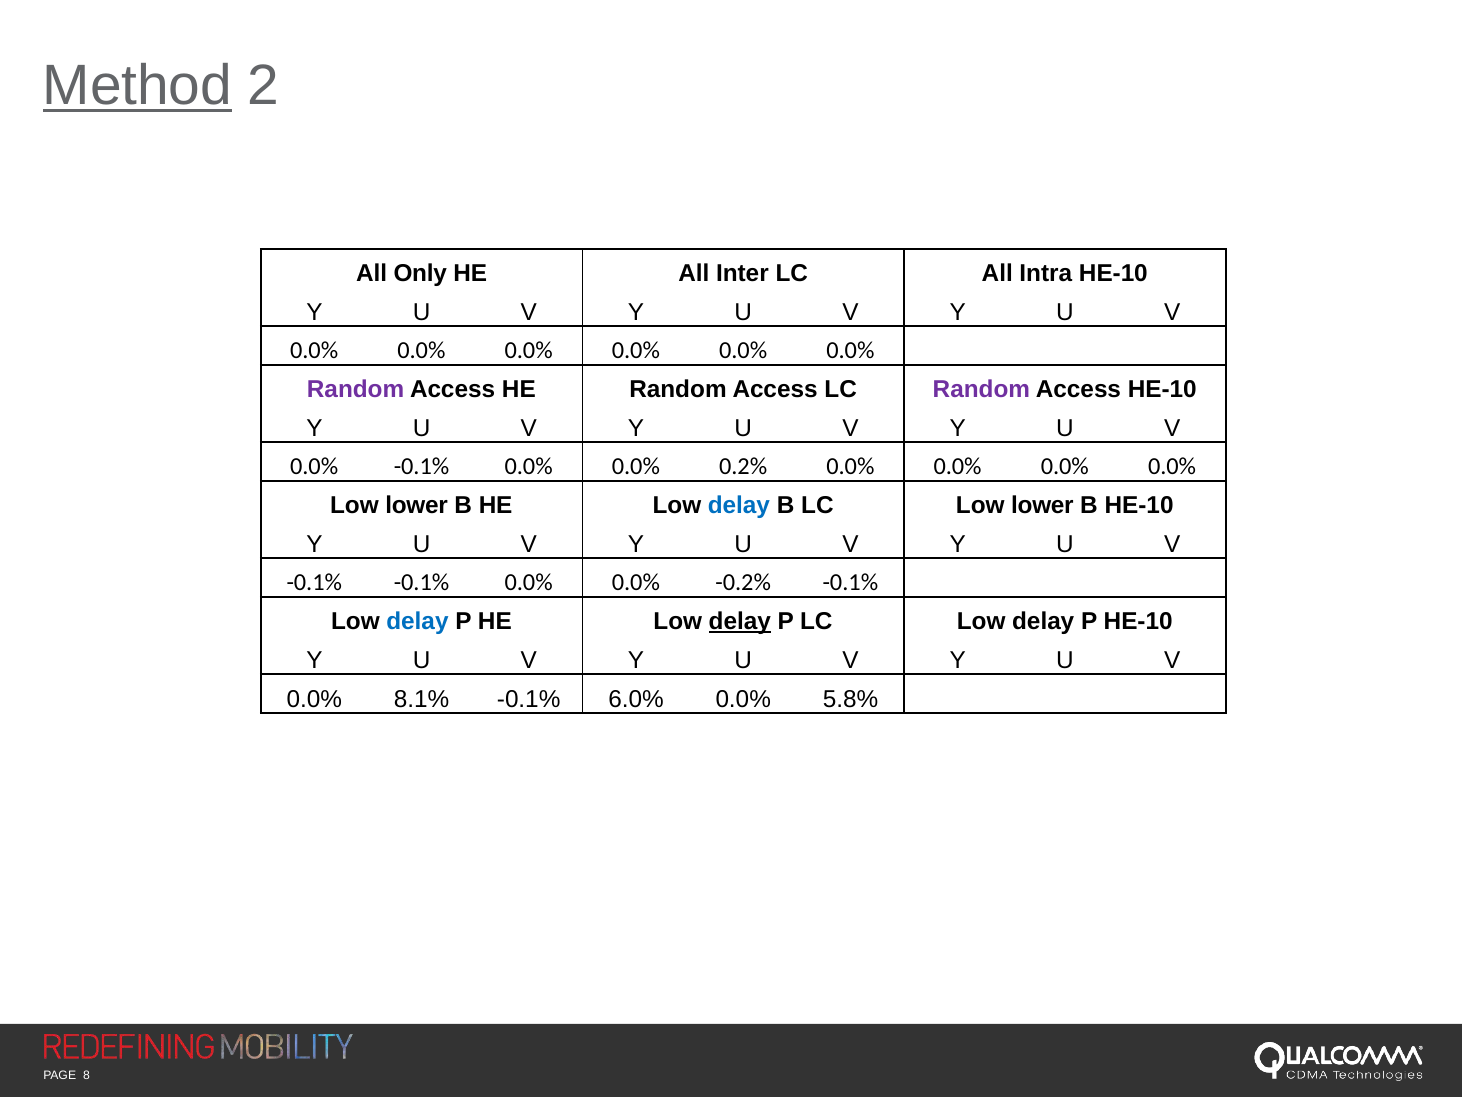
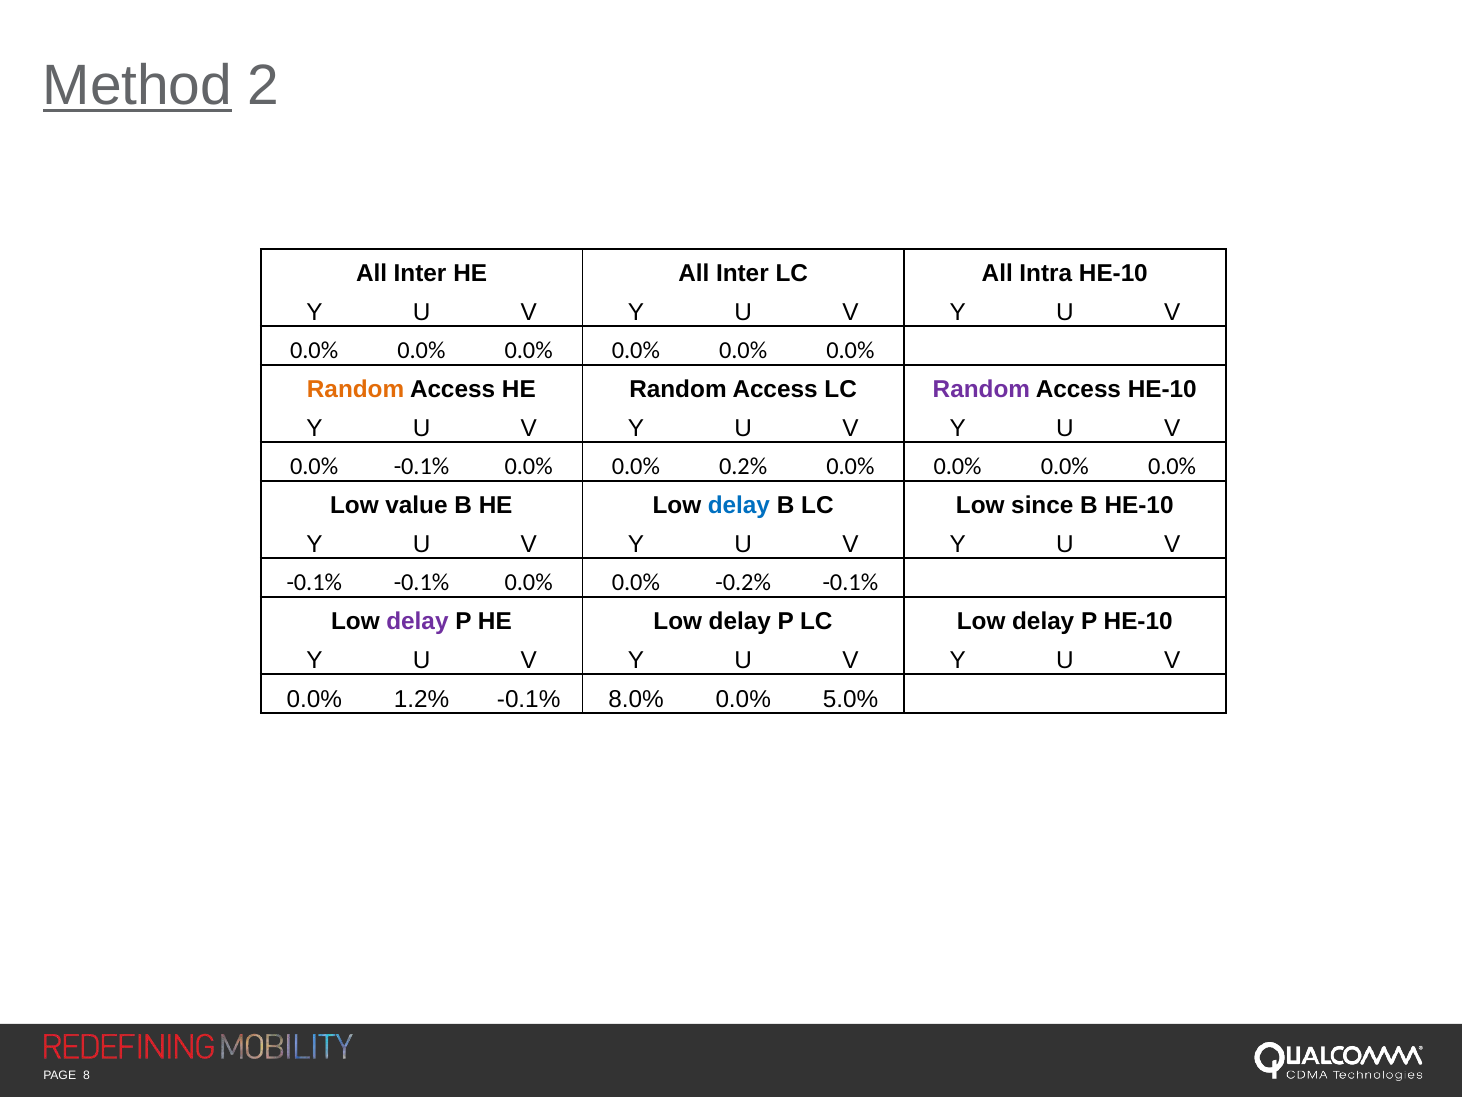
Only: Only -> Inter (420, 273)
Random colour: purple -> orange (356, 389)
lower: lower -> value (416, 505)
LC Low lower: lower -> since (1042, 505)
delay colour: blue -> purple (417, 621)
delay underline: present -> none (740, 621)
8.1%: 8.1% -> 1.2% (422, 700)
6.0%: 6.0% -> 8.0% (636, 700)
5.8%: 5.8% -> 5.0% (851, 700)
